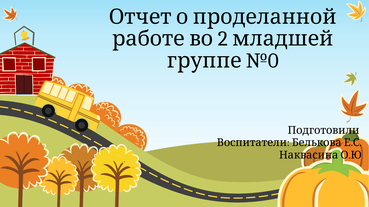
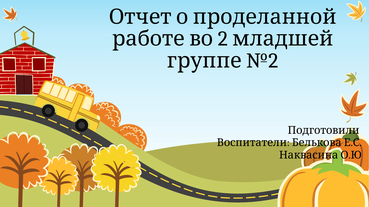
№0: №0 -> №2 (262, 61)
